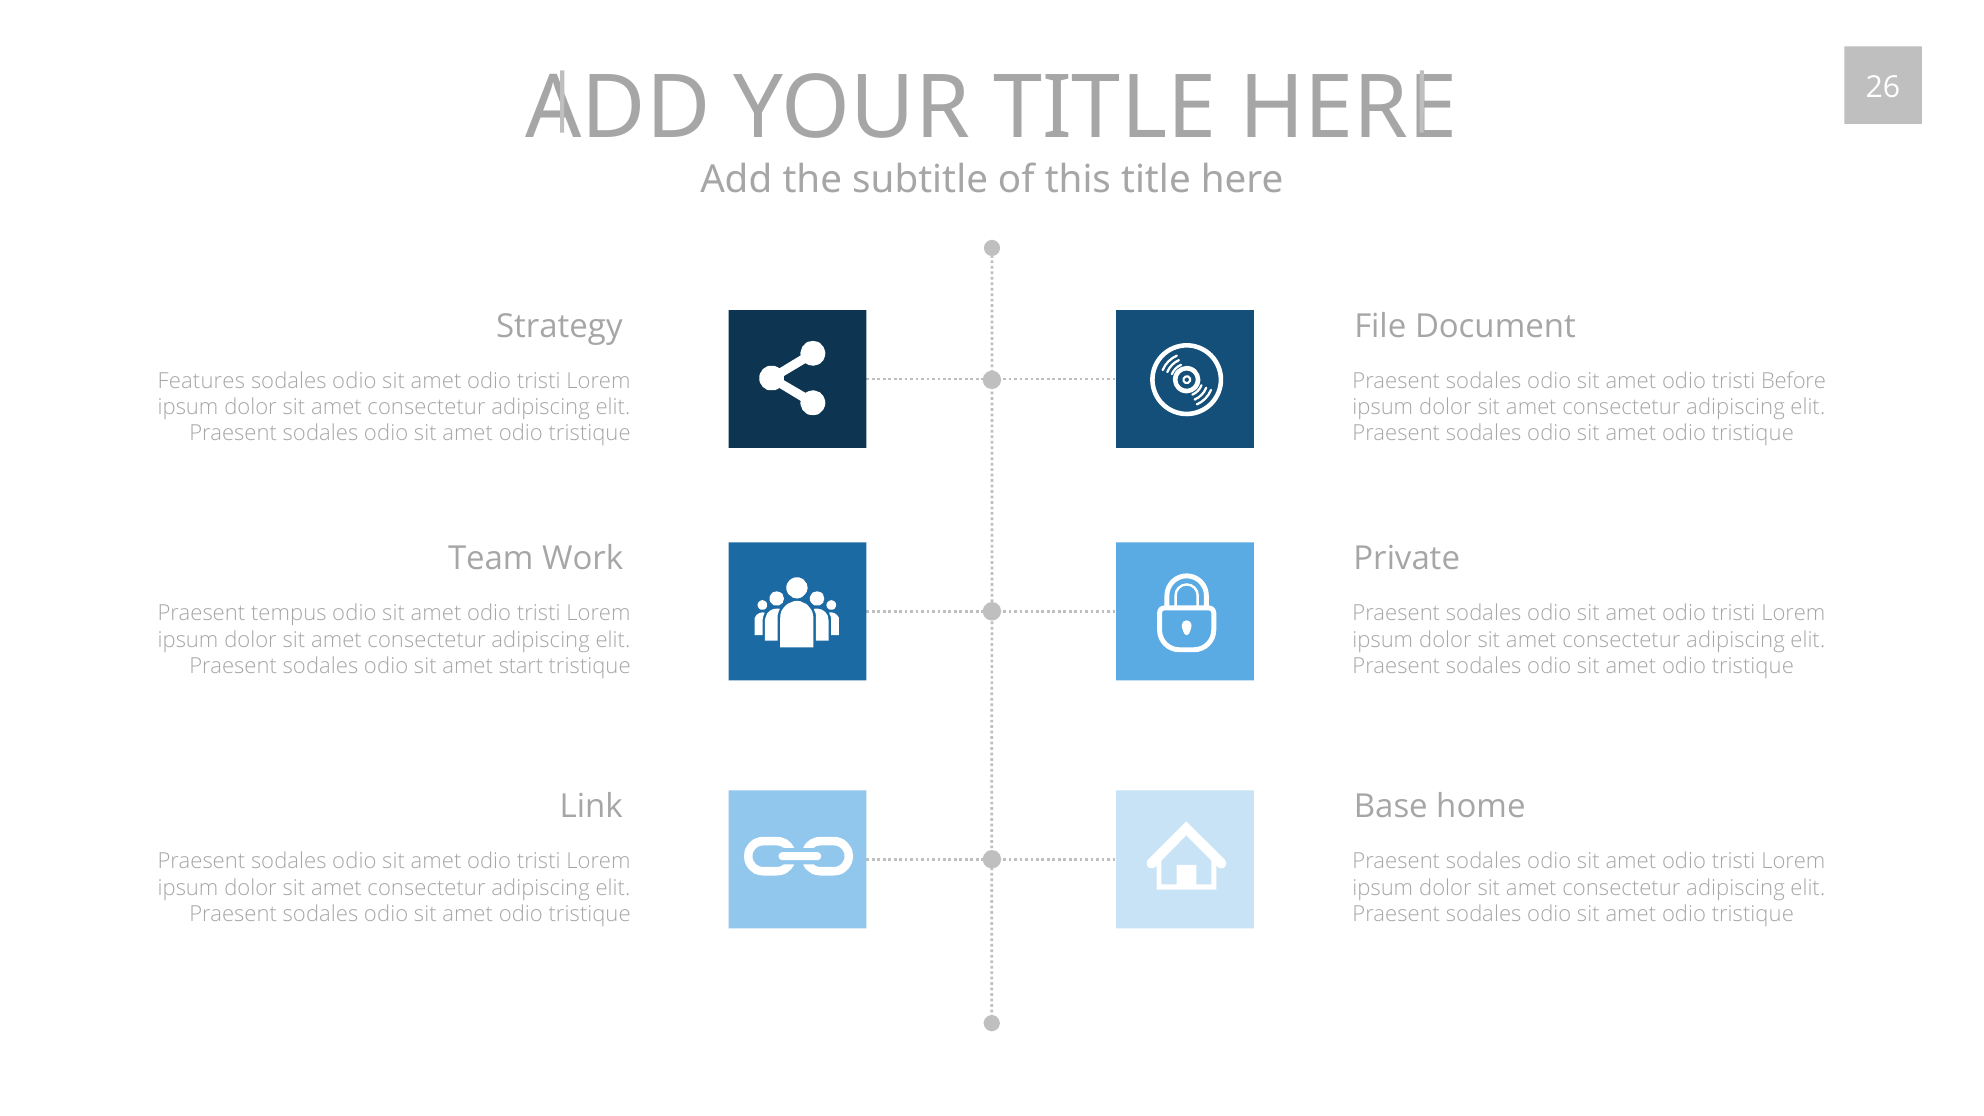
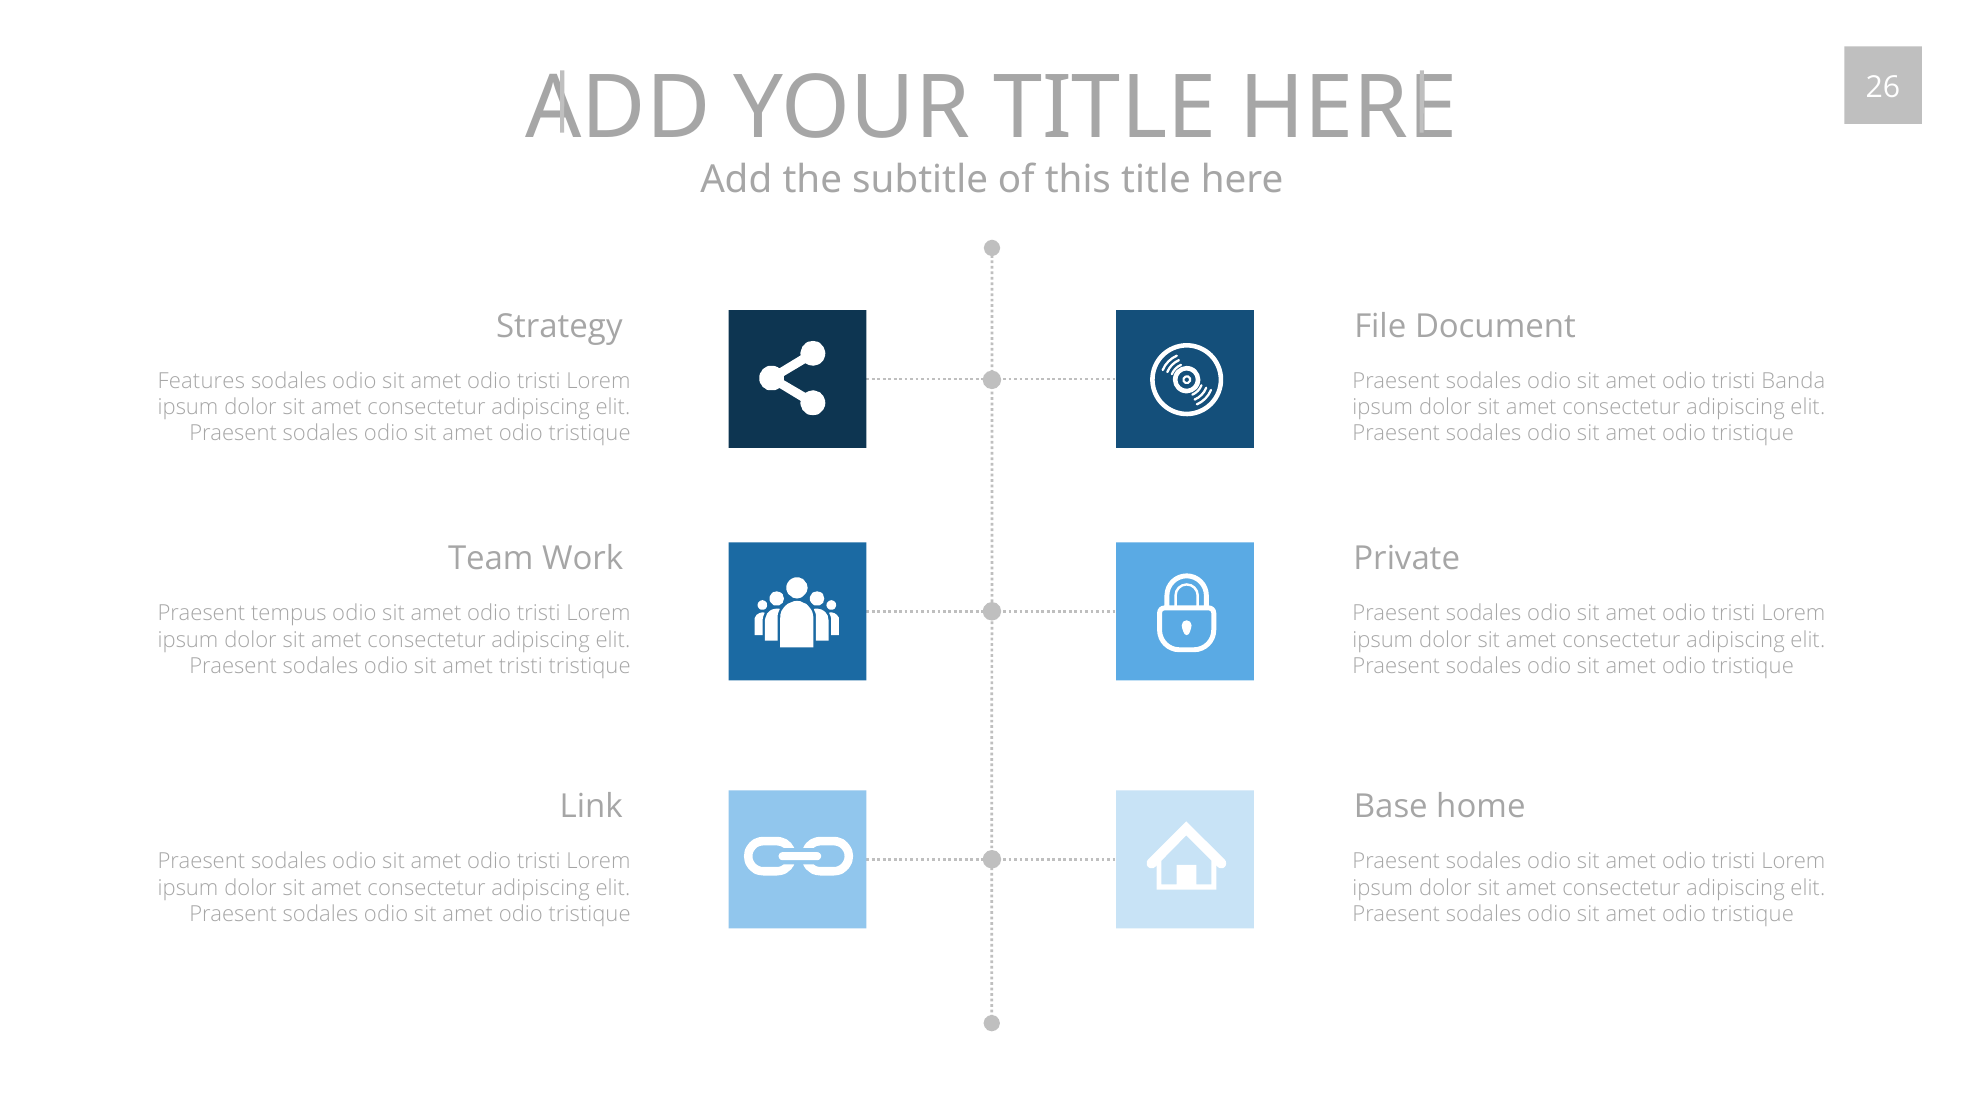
Before: Before -> Banda (1793, 381)
amet start: start -> tristi (521, 666)
